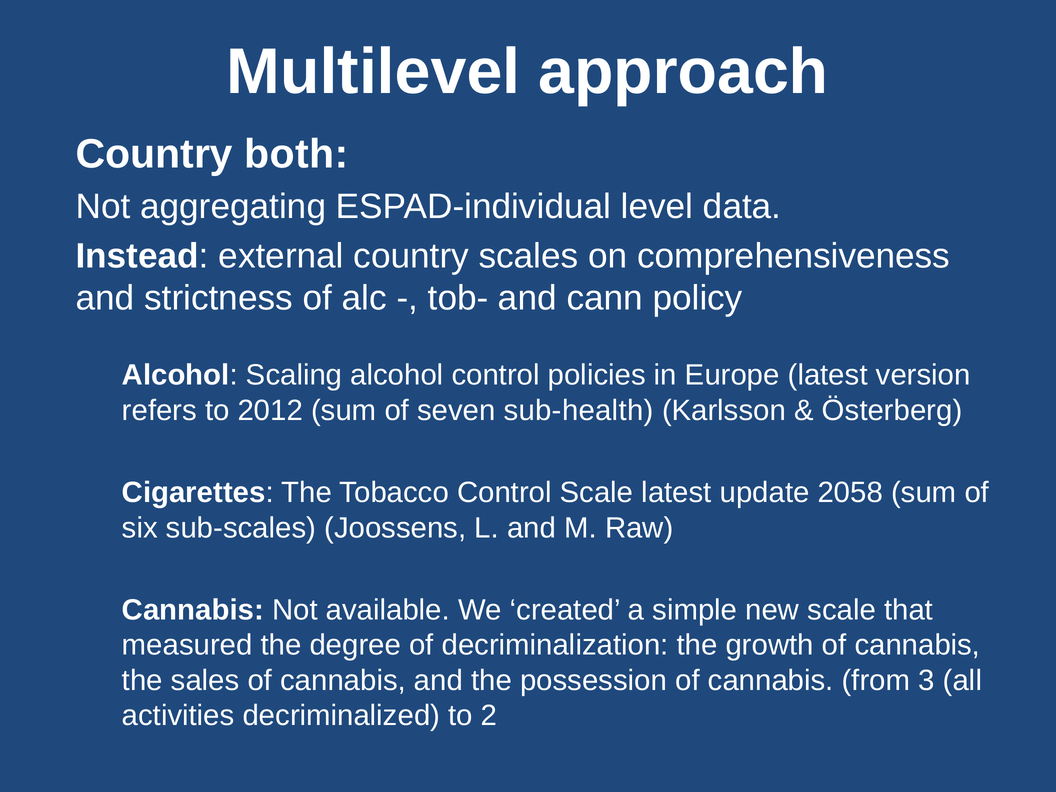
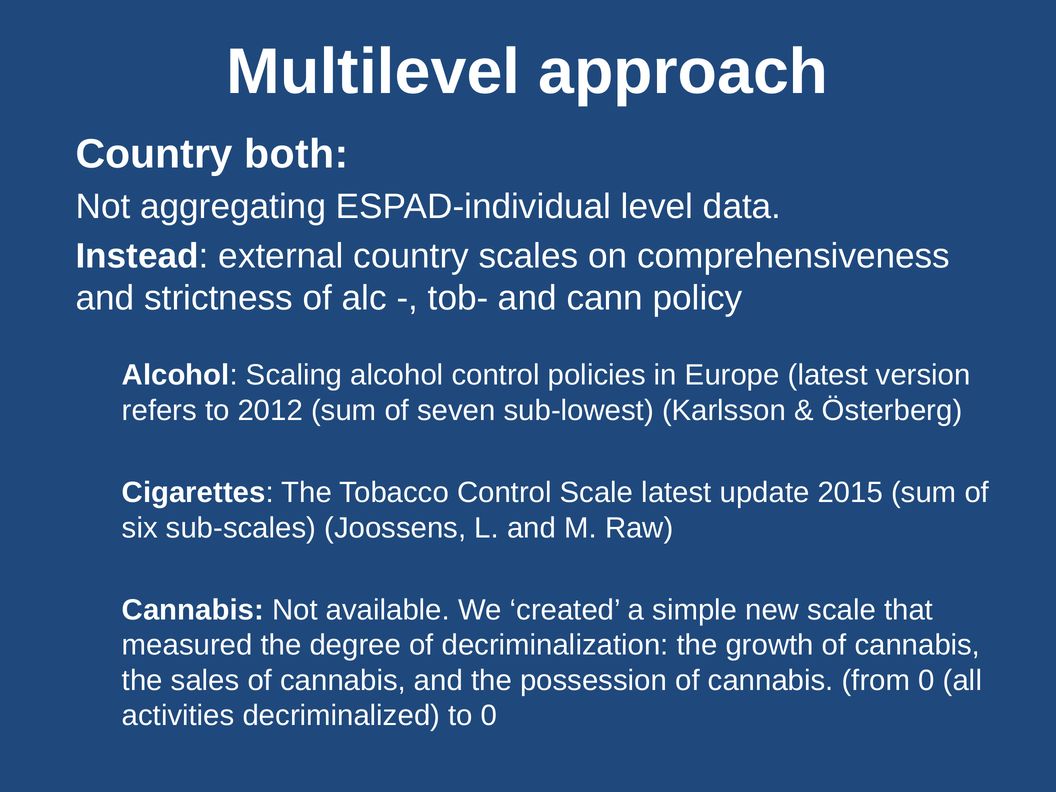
sub-health: sub-health -> sub-lowest (579, 411)
2058: 2058 -> 2015 (850, 493)
from 3: 3 -> 0 (927, 680)
to 2: 2 -> 0 (489, 716)
